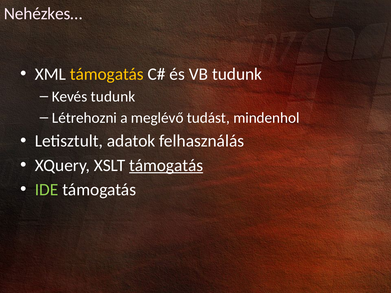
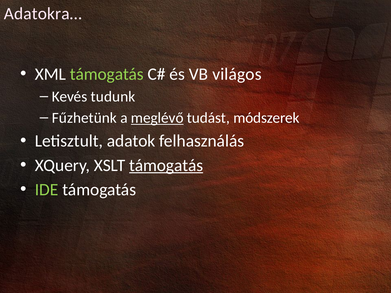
Nehézkes…: Nehézkes… -> Adatokra… (43, 14)
támogatás colour: yellow -> light green (107, 74)
VB tudunk: tudunk -> világos (237, 74)
Létrehozni: Létrehozni -> Fűzhetünk (84, 118)
meglévő underline: none -> present (157, 118)
mindenhol: mindenhol -> módszerek (266, 118)
